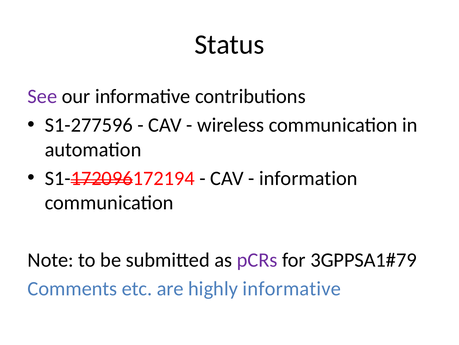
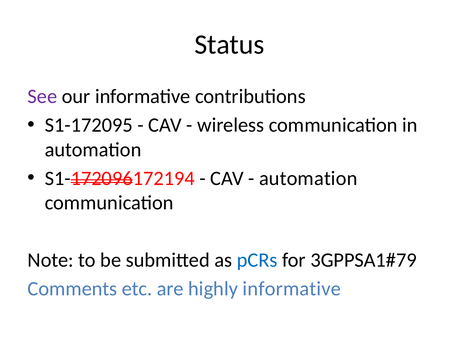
S1-277596: S1-277596 -> S1-172095 (89, 125)
information: information -> automation (308, 178)
pCRs colour: purple -> blue (257, 260)
